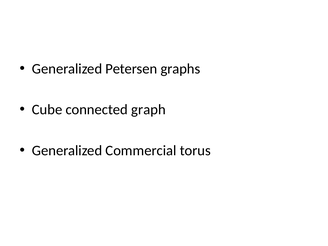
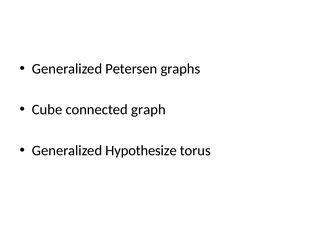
Commercial: Commercial -> Hypothesize (141, 150)
